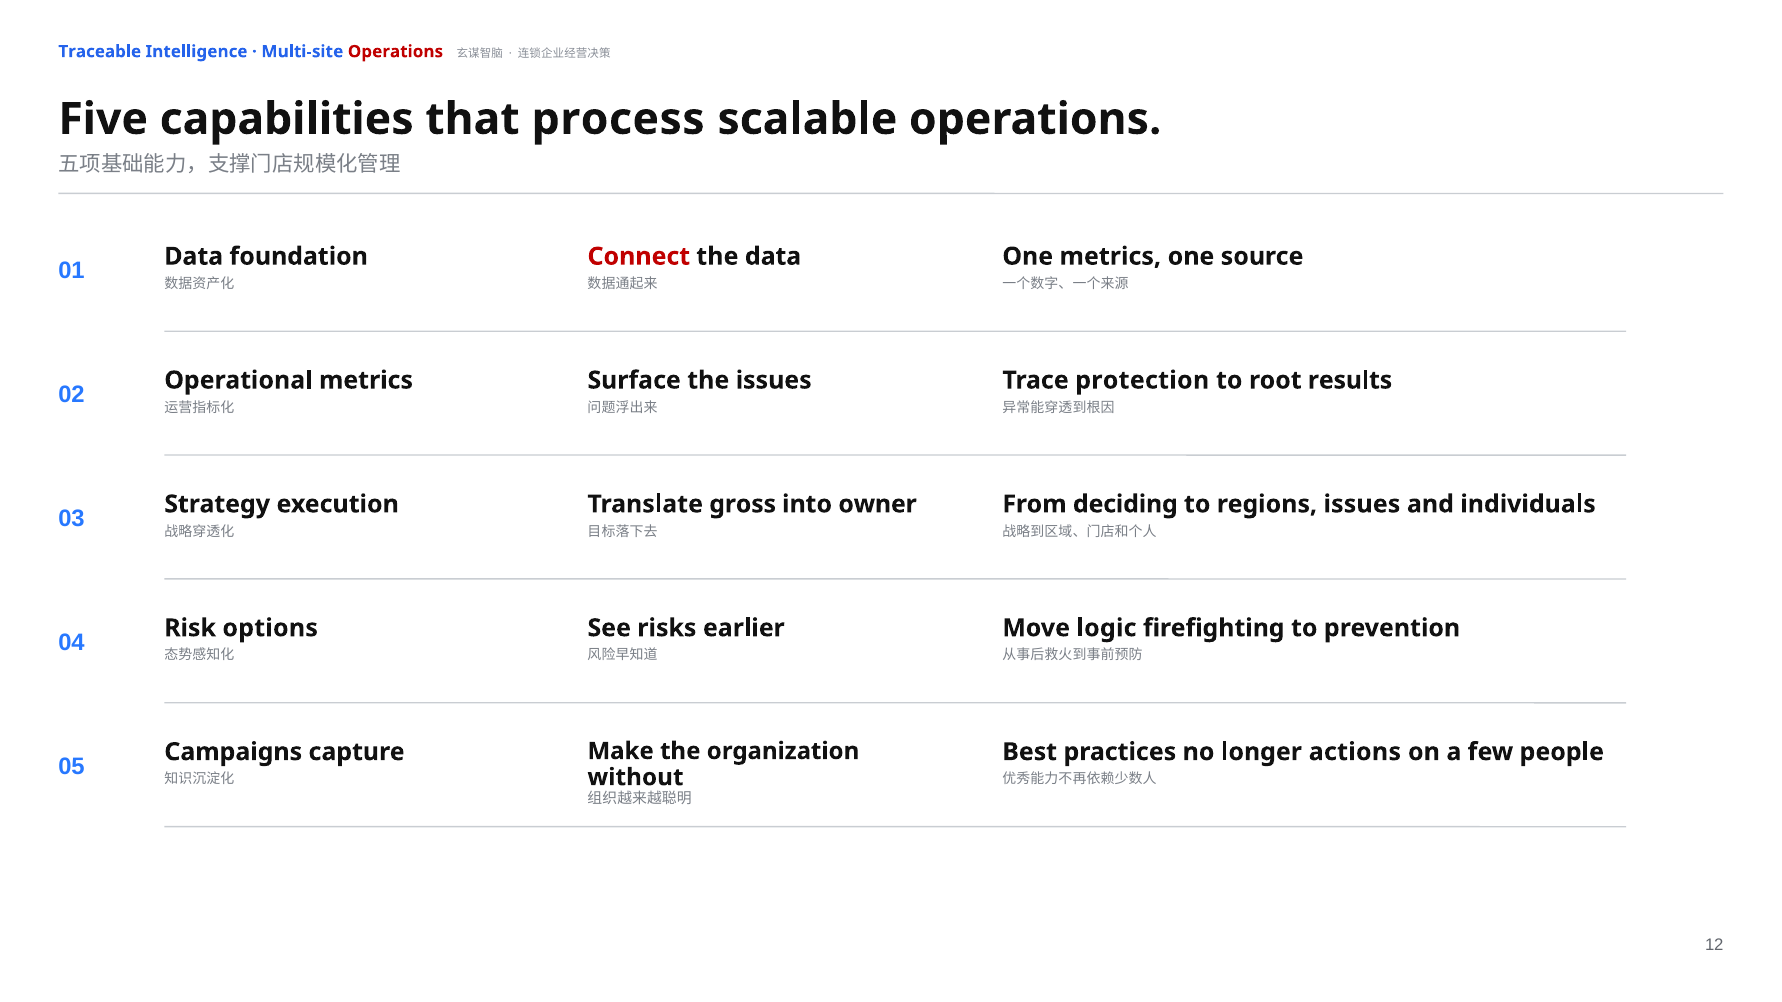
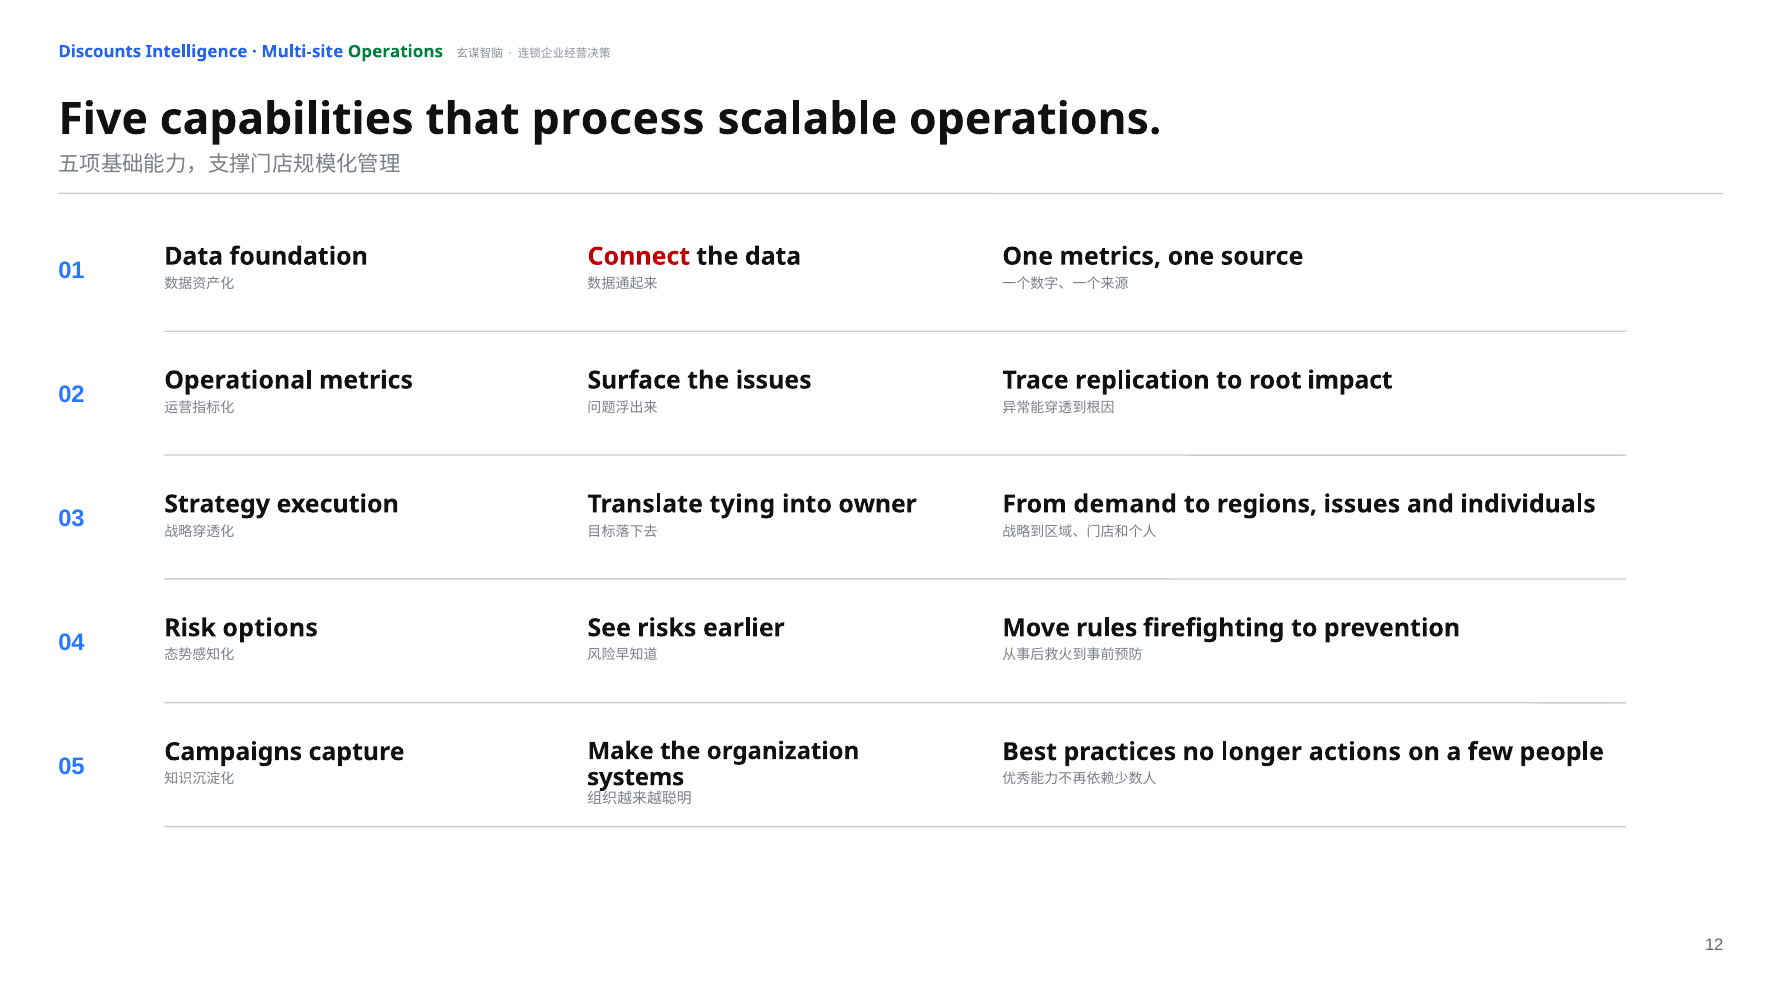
Traceable: Traceable -> Discounts (100, 52)
Operations colour: red -> green (395, 52)
protection: protection -> replication (1142, 380)
results: results -> impact (1350, 380)
gross: gross -> tying (742, 504)
deciding: deciding -> demand (1125, 504)
logic: logic -> rules (1107, 628)
without: without -> systems (636, 778)
